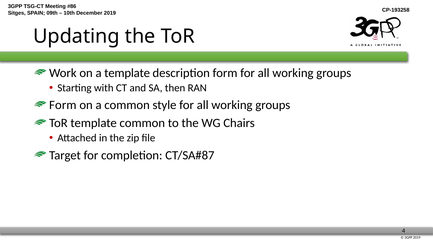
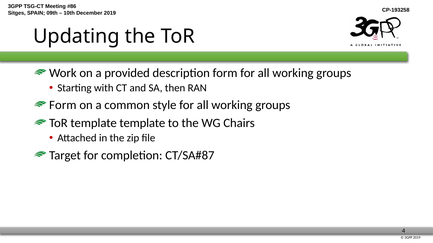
a template: template -> provided (127, 73)
template common: common -> template (142, 123)
